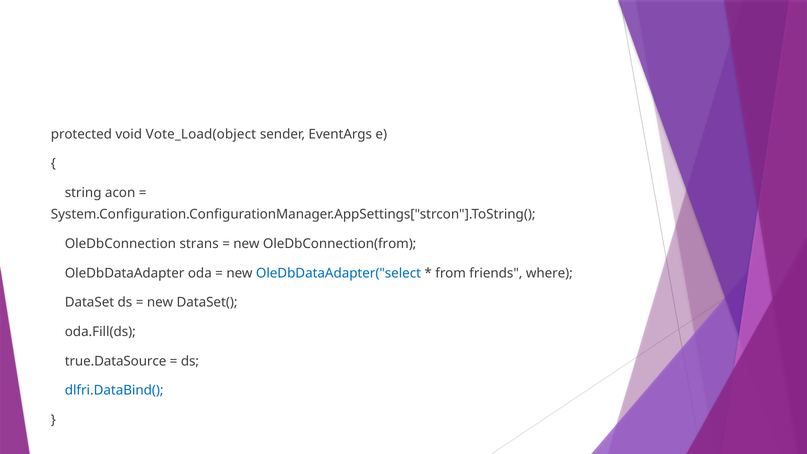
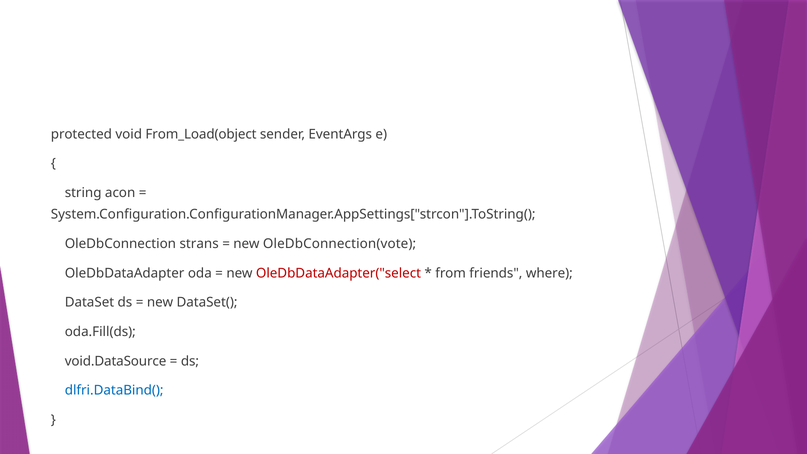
Vote_Load(object: Vote_Load(object -> From_Load(object (201, 134)
OleDbConnection(from: OleDbConnection(from -> OleDbConnection(vote (340, 244)
OleDbDataAdapter("select colour: blue -> red (338, 273)
true.DataSource: true.DataSource -> void.DataSource (116, 361)
